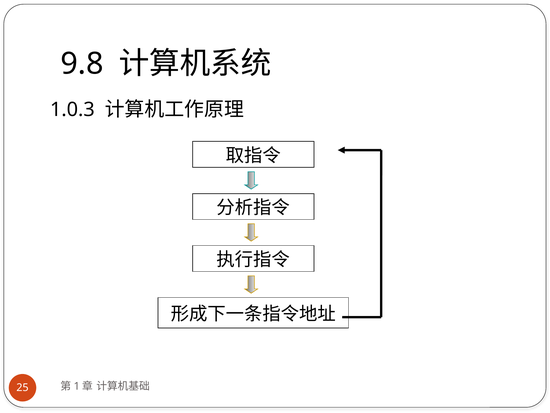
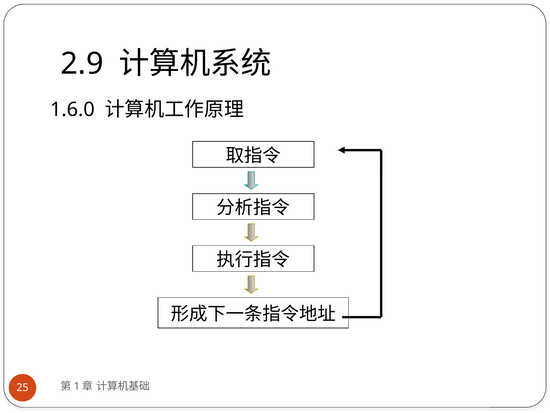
9.8: 9.8 -> 2.9 (82, 64)
1.0.3: 1.0.3 -> 1.6.0 (72, 110)
